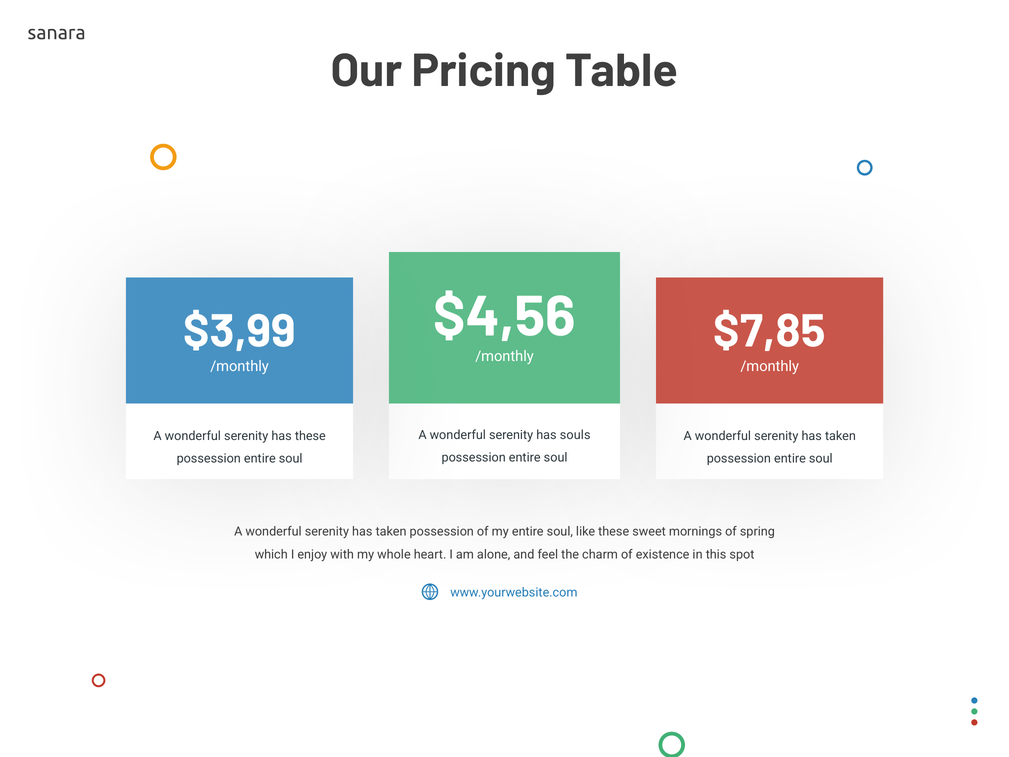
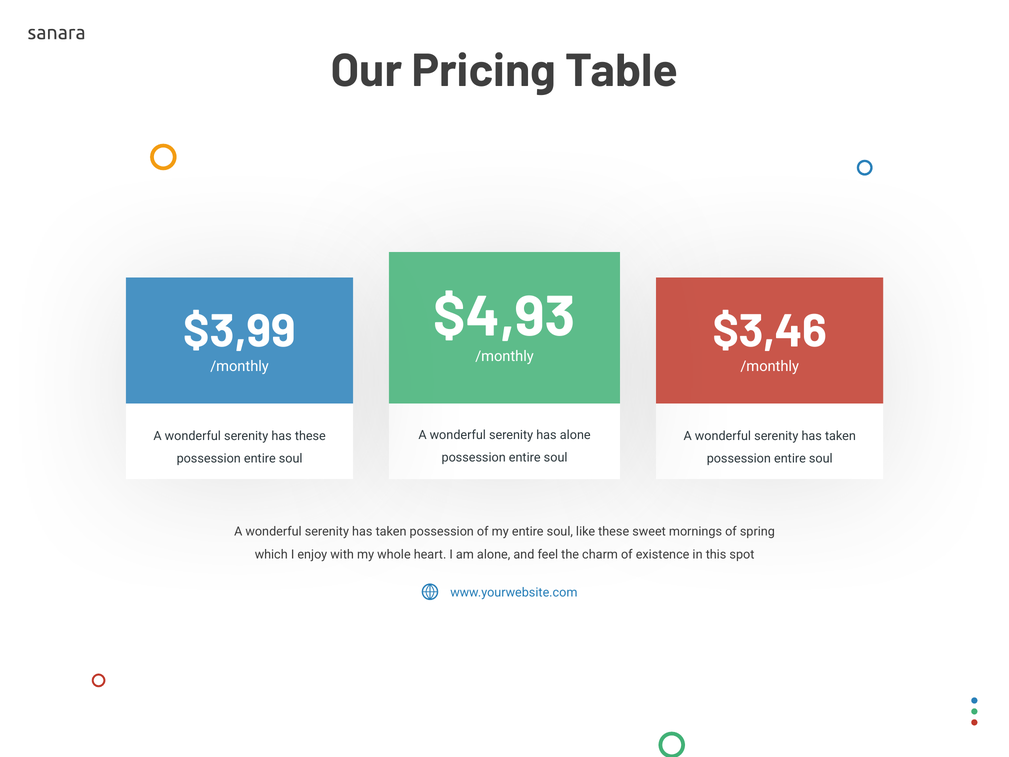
$4,56: $4,56 -> $4,93 (505, 317)
$7,85: $7,85 -> $3,46 (770, 331)
has souls: souls -> alone (575, 435)
